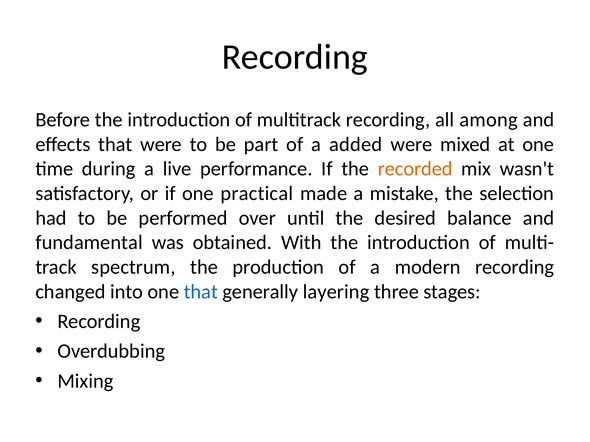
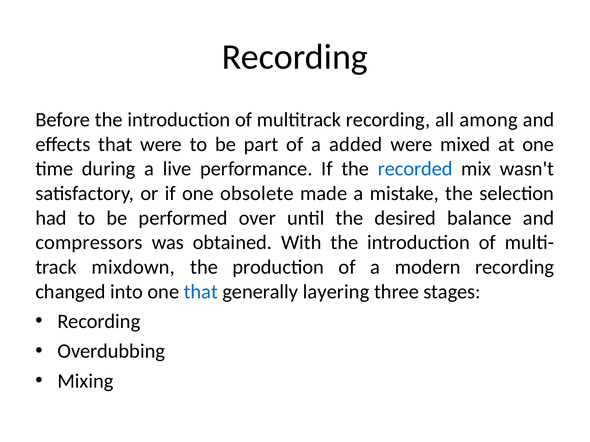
recorded colour: orange -> blue (415, 169)
practical: practical -> obsolete (257, 194)
fundamental: fundamental -> compressors (89, 243)
spectrum: spectrum -> mixdown (133, 267)
